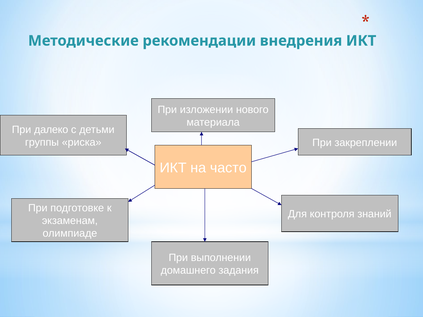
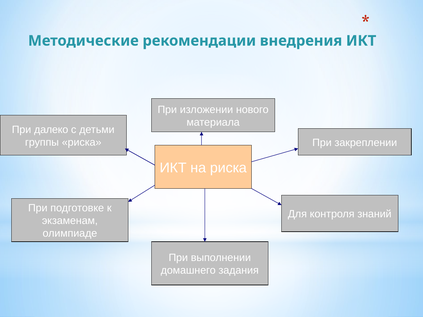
на часто: часто -> риска (228, 168)
